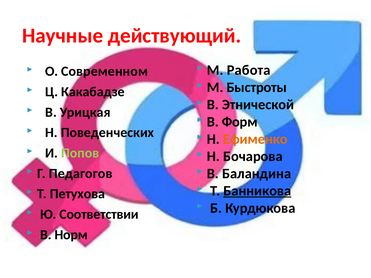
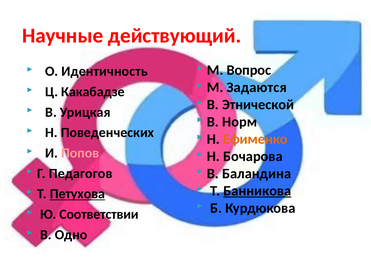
Работа: Работа -> Вопрос (249, 70)
Современном: Современном -> Идентичность (105, 71)
Быстроты: Быстроты -> Задаются (257, 87)
Форм: Форм -> Норм (240, 122)
Попов colour: light green -> pink (80, 153)
Петухова underline: none -> present (77, 194)
Норм: Норм -> Одно (71, 235)
